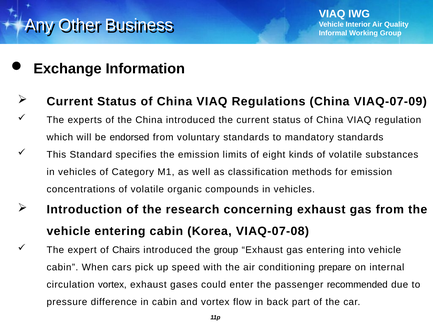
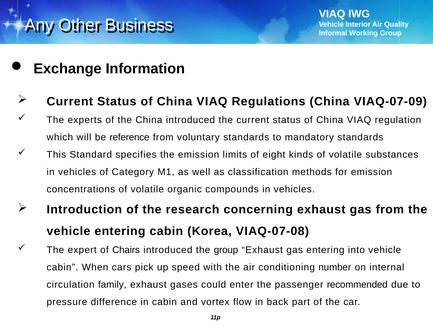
endorsed: endorsed -> reference (130, 137)
prepare: prepare -> number (335, 267)
circulation vortex: vortex -> family (112, 284)
